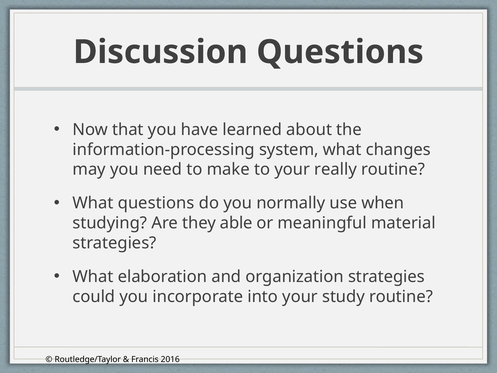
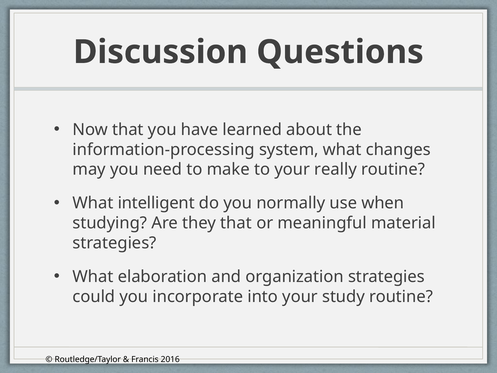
What questions: questions -> intelligent (156, 203)
they able: able -> that (236, 223)
